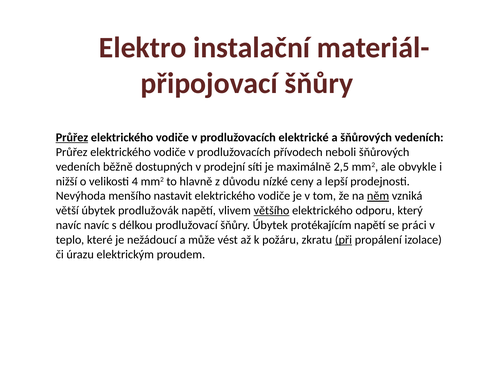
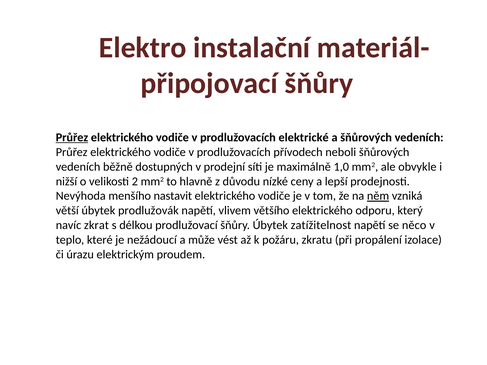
2,5: 2,5 -> 1,0 (341, 167)
4: 4 -> 2 (135, 181)
většího underline: present -> none (271, 211)
navíc navíc: navíc -> zkrat (96, 225)
protékajícím: protékajícím -> zatížitelnost (321, 225)
práci: práci -> něco (414, 225)
při underline: present -> none (343, 240)
